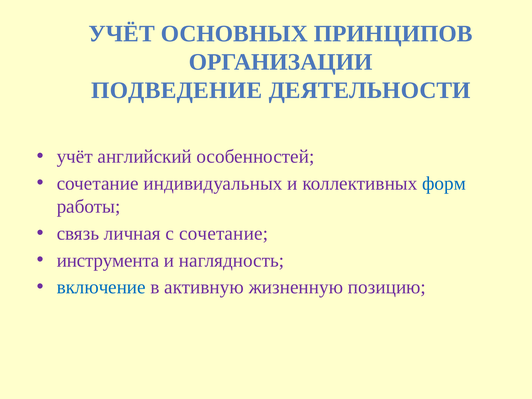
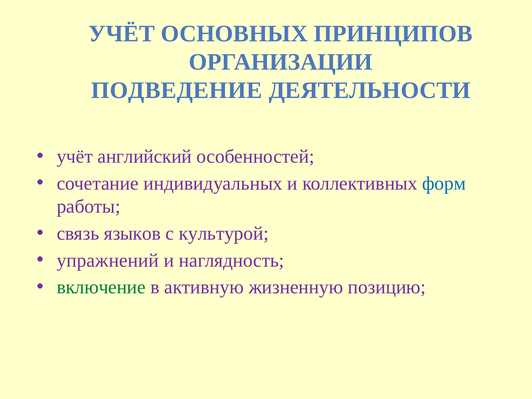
личная: личная -> языков (132, 233)
с сочетание: сочетание -> культурой (224, 233)
инструмента: инструмента -> упражнений (108, 260)
включение colour: blue -> green (101, 287)
